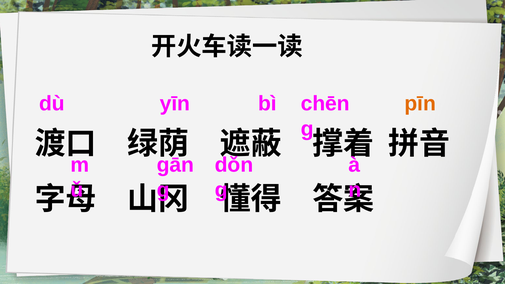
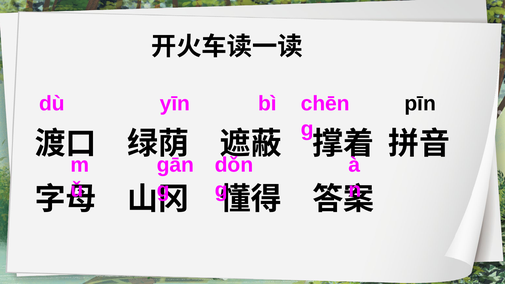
pīn colour: orange -> black (420, 104)
